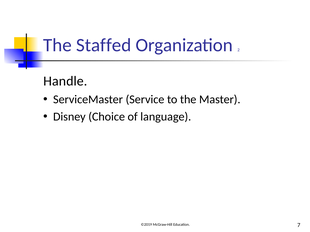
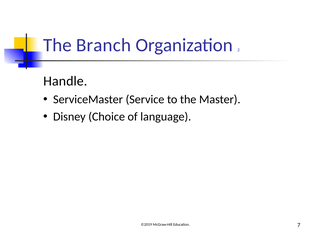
Staffed: Staffed -> Branch (104, 45)
